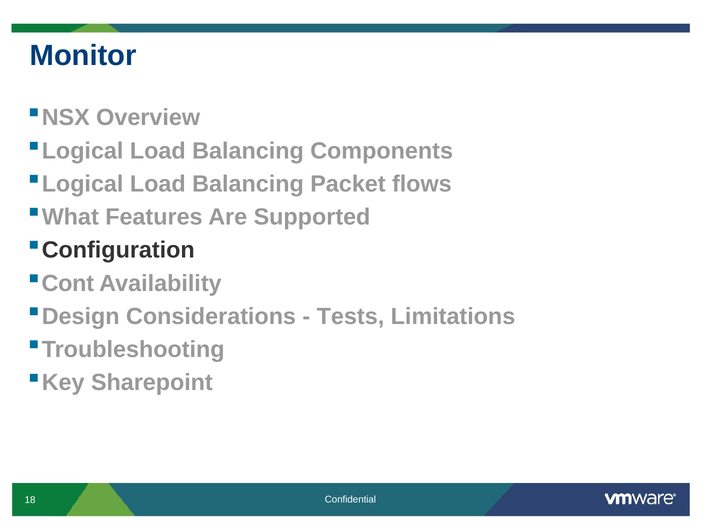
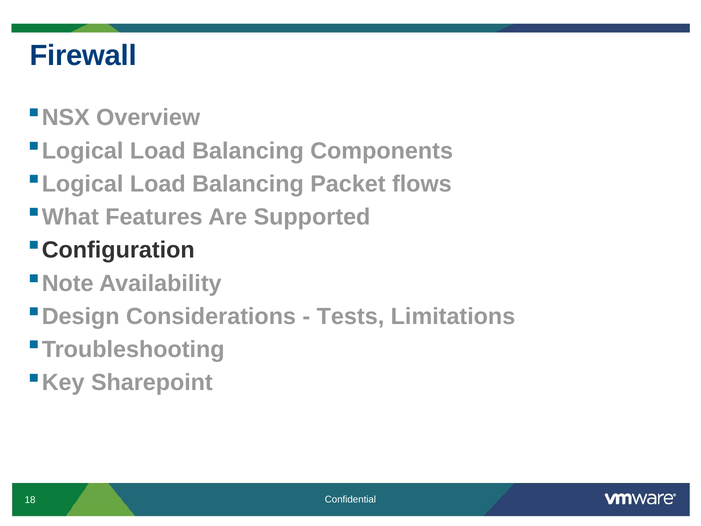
Monitor: Monitor -> Firewall (83, 55)
Cont: Cont -> Note (68, 283)
